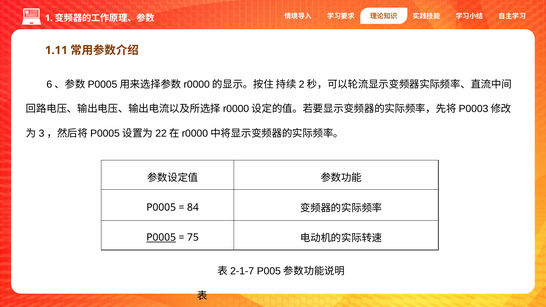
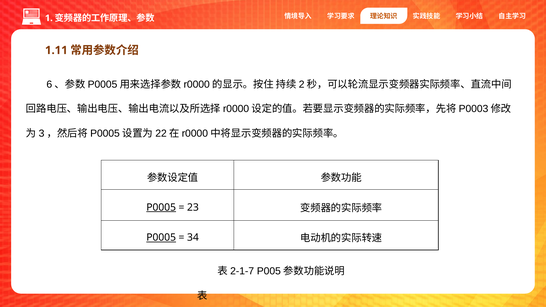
P0005 underline: none -> present (161, 207)
84: 84 -> 23 (193, 207)
75: 75 -> 34 (193, 238)
